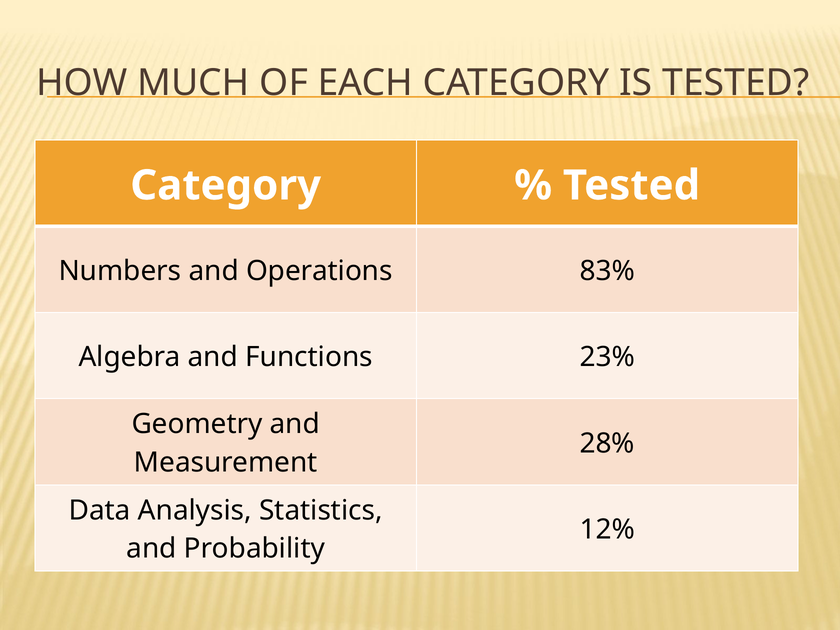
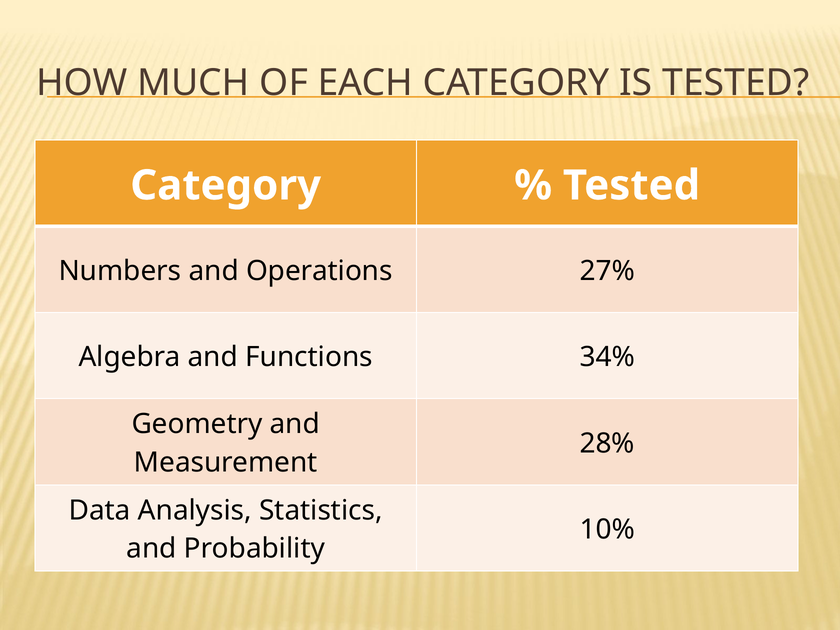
83%: 83% -> 27% (607, 271)
23%: 23% -> 34% (607, 357)
12%: 12% -> 10% (607, 530)
